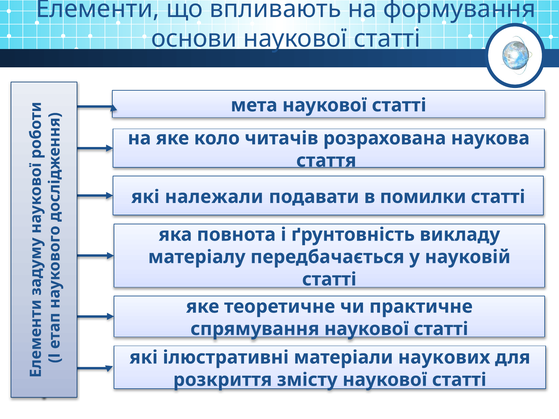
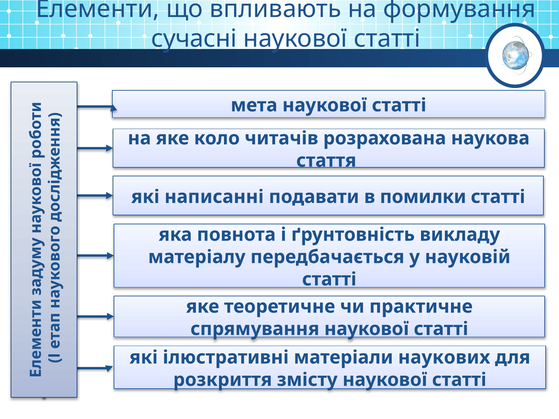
основи: основи -> сучасні (194, 39)
належали: належали -> написанні (214, 197)
